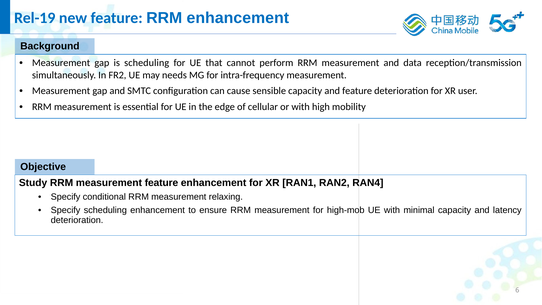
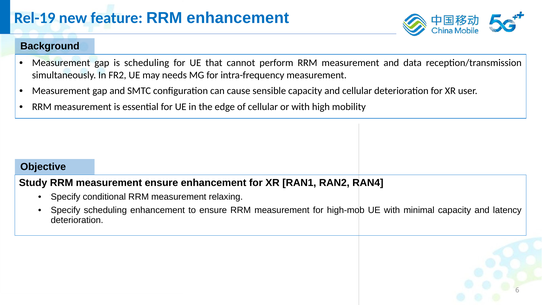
and feature: feature -> cellular (357, 91)
measurement feature: feature -> ensure (161, 183)
